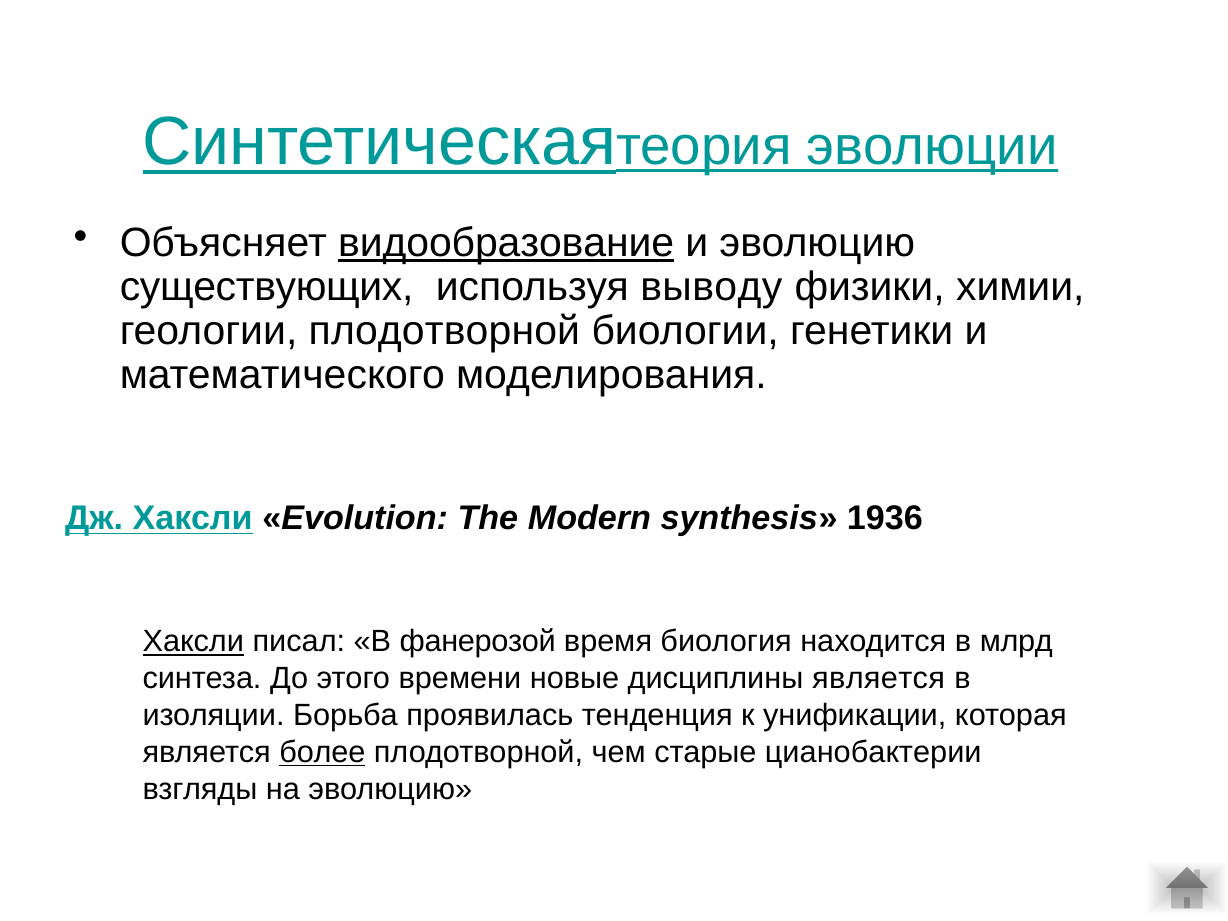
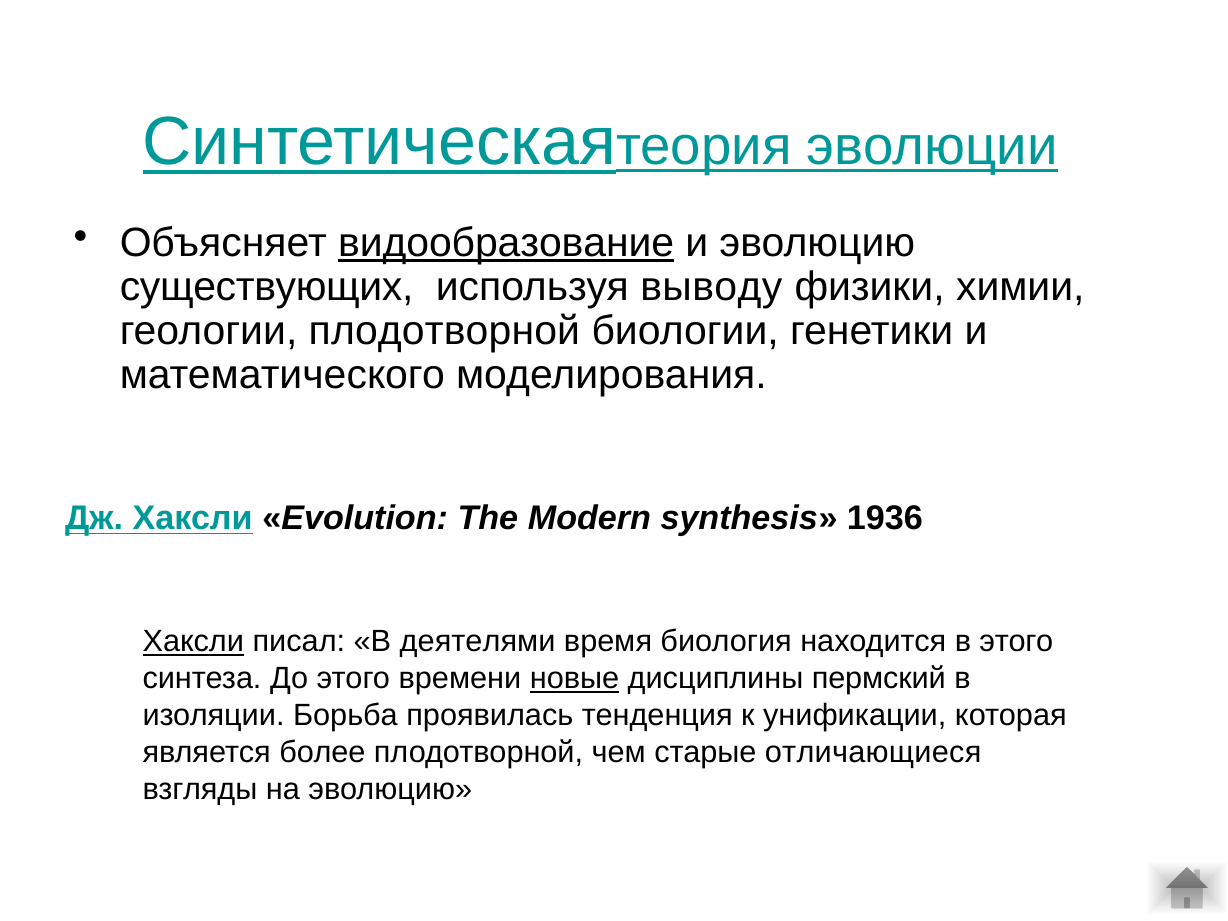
фанерозой: фанерозой -> деятелями (478, 642)
в млрд: млрд -> этого (1016, 642)
новые underline: none -> present (575, 679)
дисциплины является: является -> пермский (879, 679)
более underline: present -> none (322, 752)
цианобактерии: цианобактерии -> отличающиеся (873, 752)
